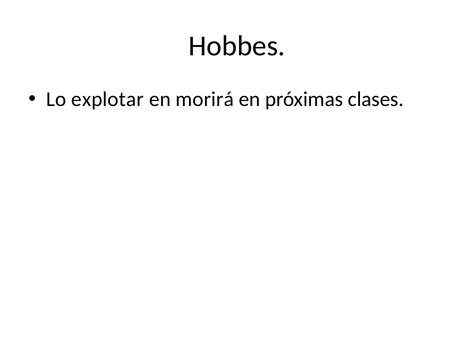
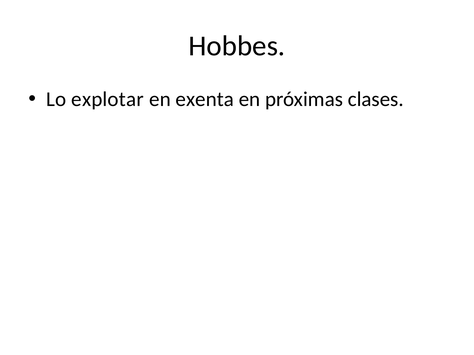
morirá: morirá -> exenta (205, 99)
